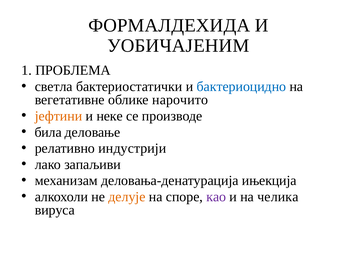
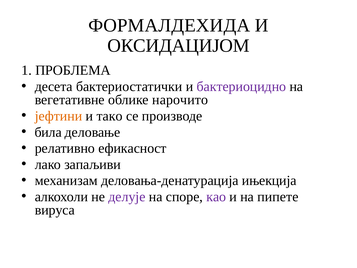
УОБИЧАЈЕНИМ: УОБИЧАЈЕНИМ -> ОКСИДАЦИЈОМ (178, 46)
светла: светла -> десета (54, 86)
бактериоцидно colour: blue -> purple (241, 86)
неке: неке -> тако (110, 116)
индустрији: индустрији -> ефикасност (132, 148)
делује colour: orange -> purple (127, 197)
челика: челика -> пипете (278, 197)
